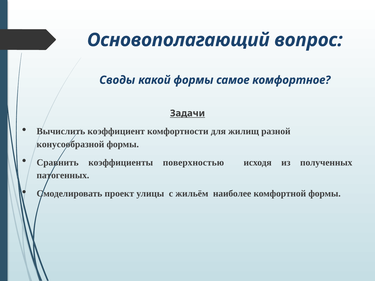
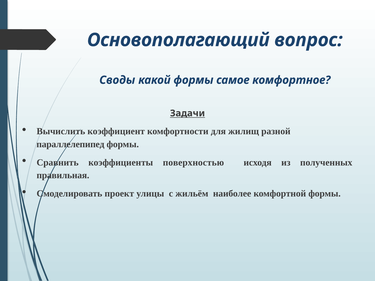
конусообразной: конусообразной -> параллелепипед (70, 144)
патогенных: патогенных -> правильная (63, 176)
